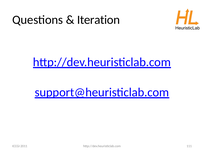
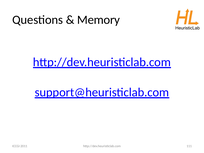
Iteration: Iteration -> Memory (99, 20)
